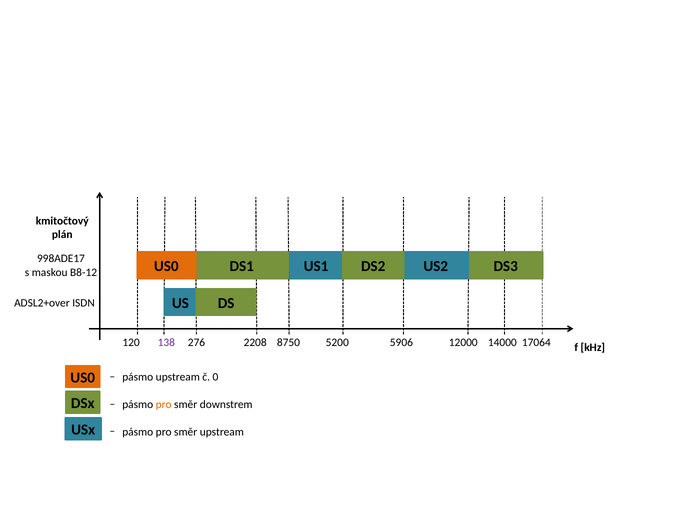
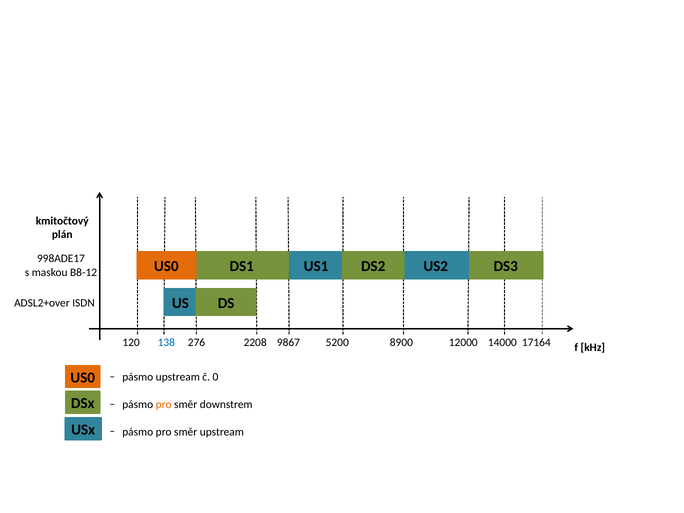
138 colour: purple -> blue (166, 343)
8750: 8750 -> 9867 (288, 343)
5906: 5906 -> 8900 (401, 343)
17064: 17064 -> 17164 (536, 343)
